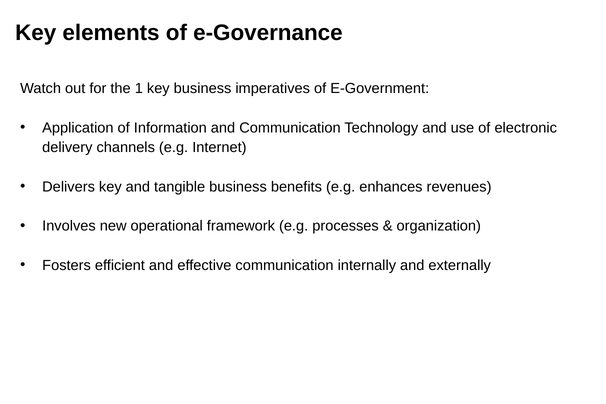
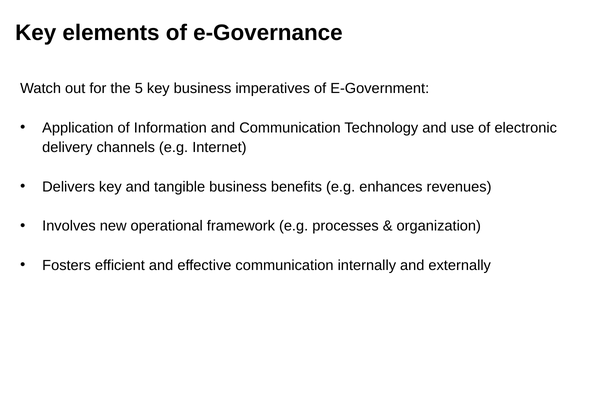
1: 1 -> 5 (139, 89)
